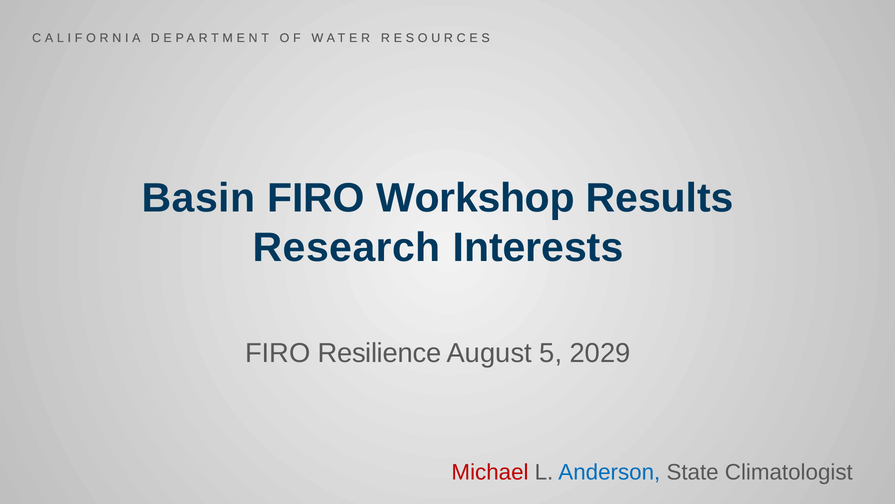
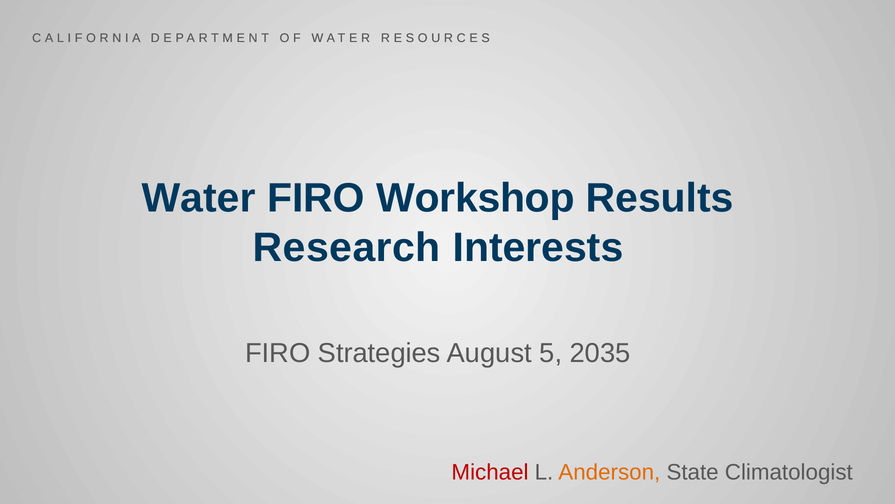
Basin: Basin -> Water (199, 198)
Resilience: Resilience -> Strategies (379, 353)
2029: 2029 -> 2035 (600, 353)
Anderson colour: blue -> orange (609, 472)
